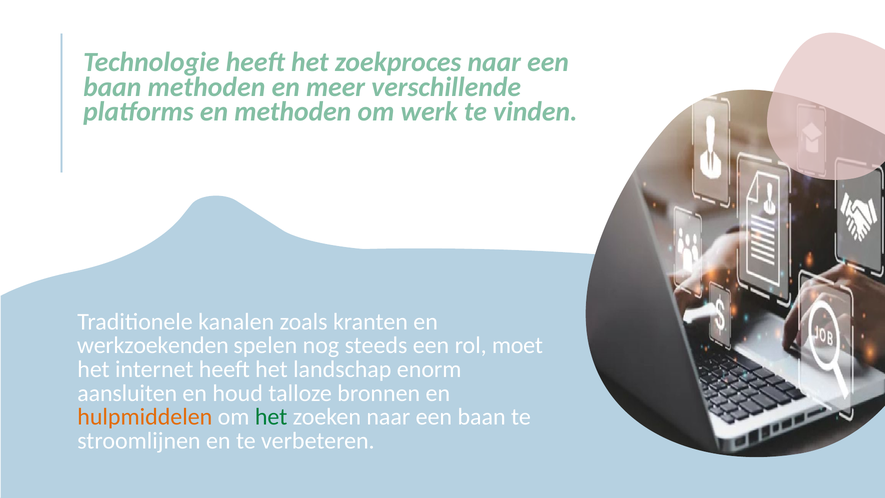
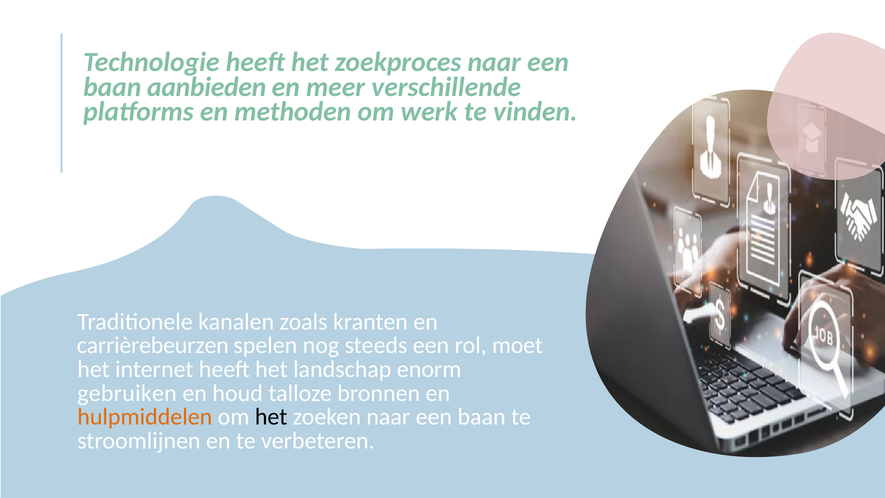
baan methoden: methoden -> aanbieden (207, 87)
werkzoekenden: werkzoekenden -> carrièrebeurzen (153, 345)
aansluiten: aansluiten -> gebruiken (127, 393)
het colour: green -> black (271, 417)
